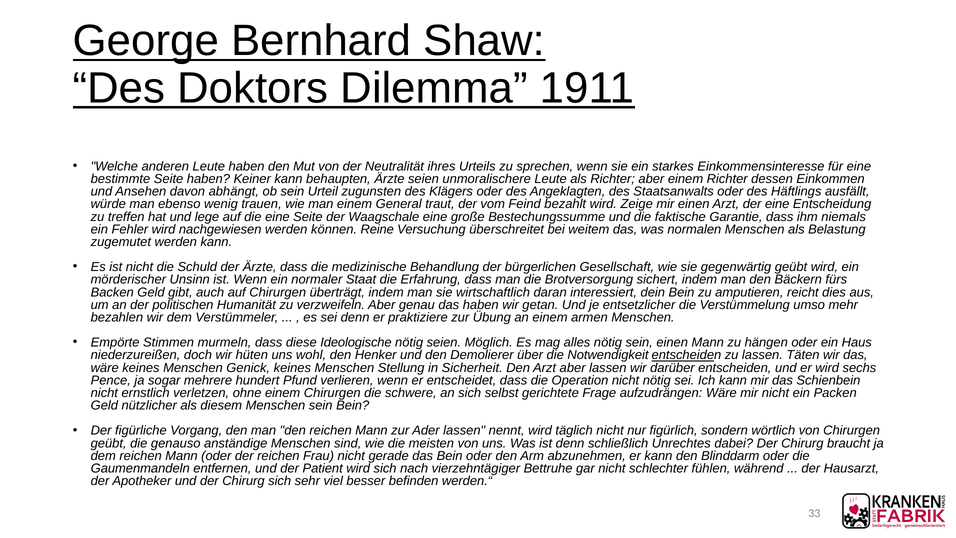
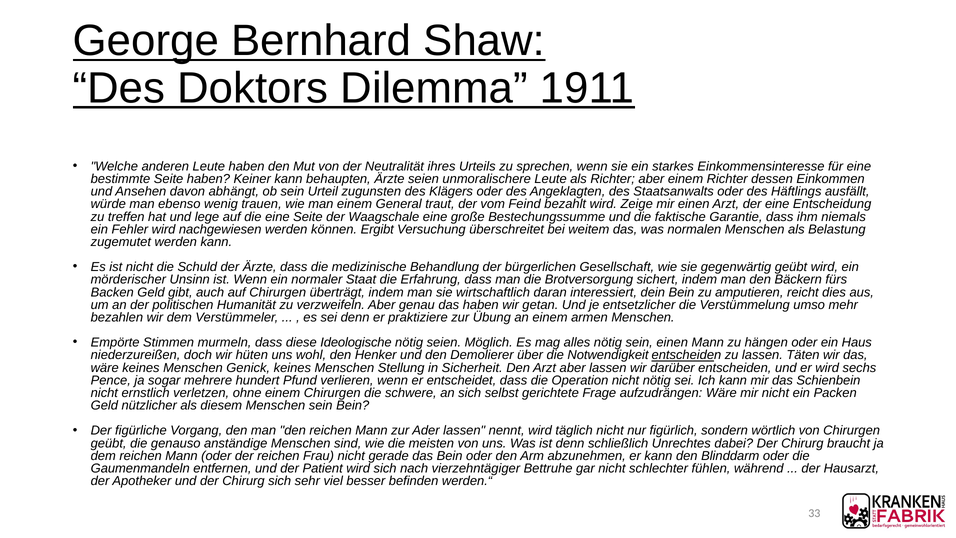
Reine: Reine -> Ergibt (377, 229)
